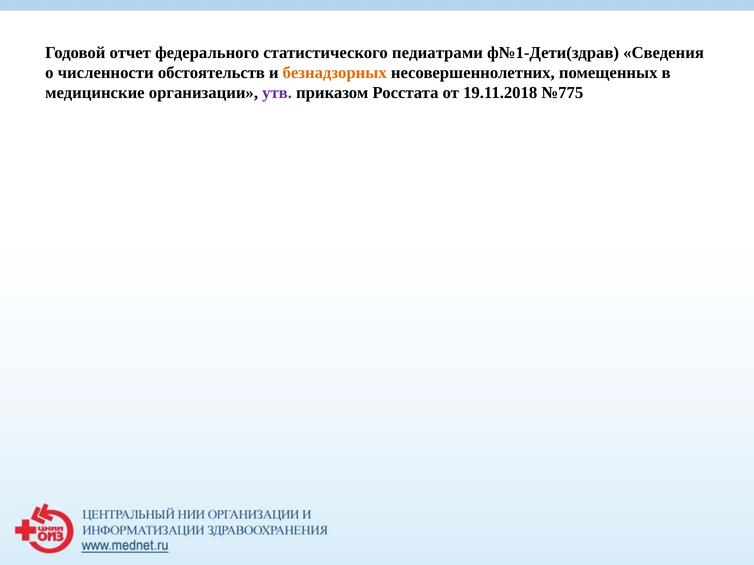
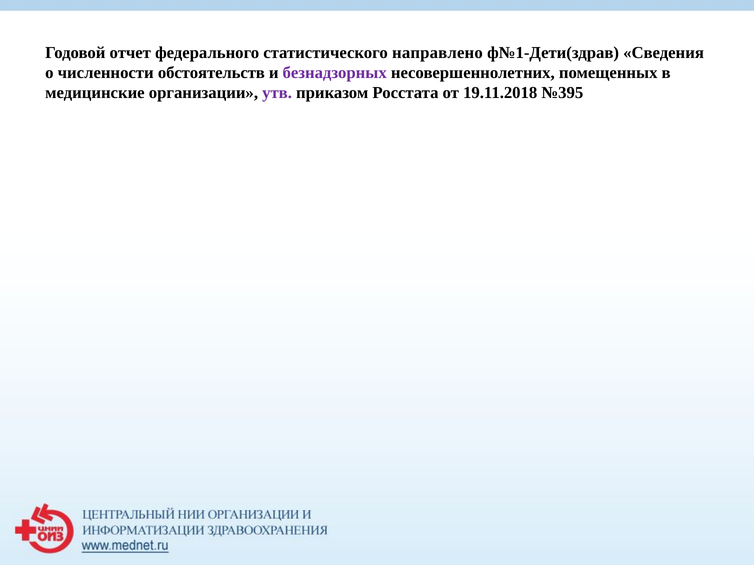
педиатрами: педиатрами -> направлено (437, 53)
безнадзорных colour: orange -> purple (335, 73)
№775: №775 -> №395 (562, 93)
